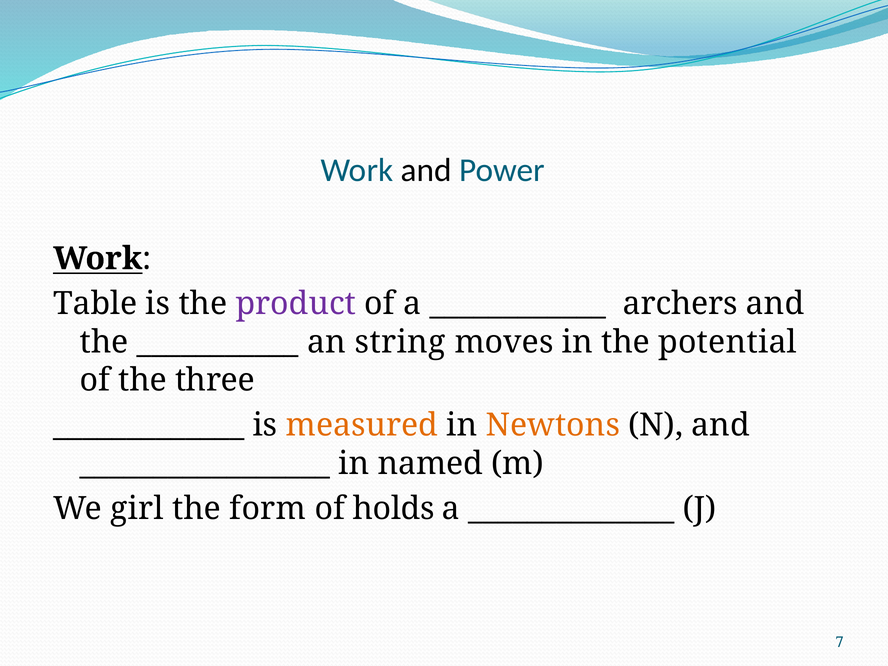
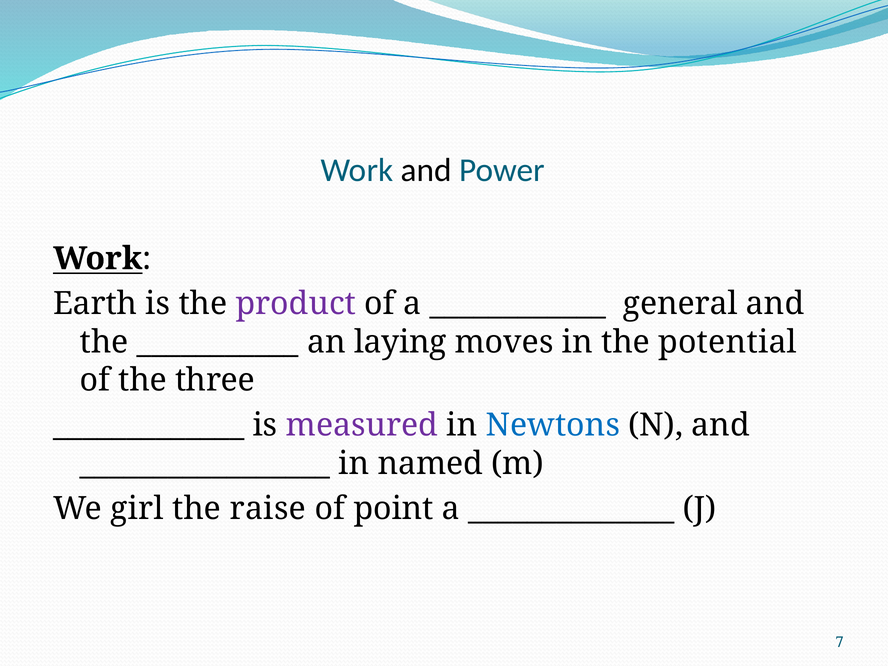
Table: Table -> Earth (95, 304)
archers: archers -> general (680, 304)
string: string -> laying (400, 342)
measured colour: orange -> purple (362, 425)
Newtons colour: orange -> blue (553, 425)
form: form -> raise (268, 509)
holds: holds -> point (394, 509)
